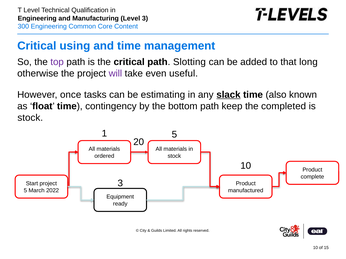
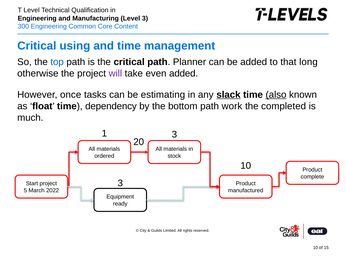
top colour: purple -> blue (57, 62)
Slotting: Slotting -> Planner (190, 62)
even useful: useful -> added (184, 74)
also underline: none -> present (276, 95)
contingency: contingency -> dependency (111, 106)
keep: keep -> work (232, 106)
stock: stock -> much (30, 118)
1 5: 5 -> 3 (174, 135)
